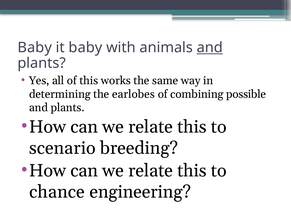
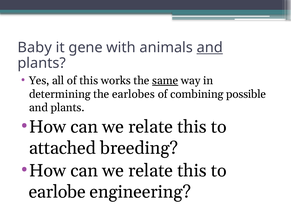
it baby: baby -> gene (86, 48)
same underline: none -> present (165, 81)
scenario: scenario -> attached (62, 148)
chance: chance -> earlobe (57, 192)
